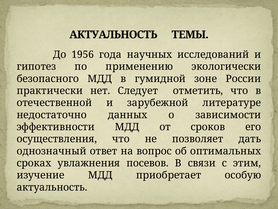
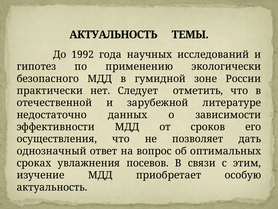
1956: 1956 -> 1992 (83, 54)
